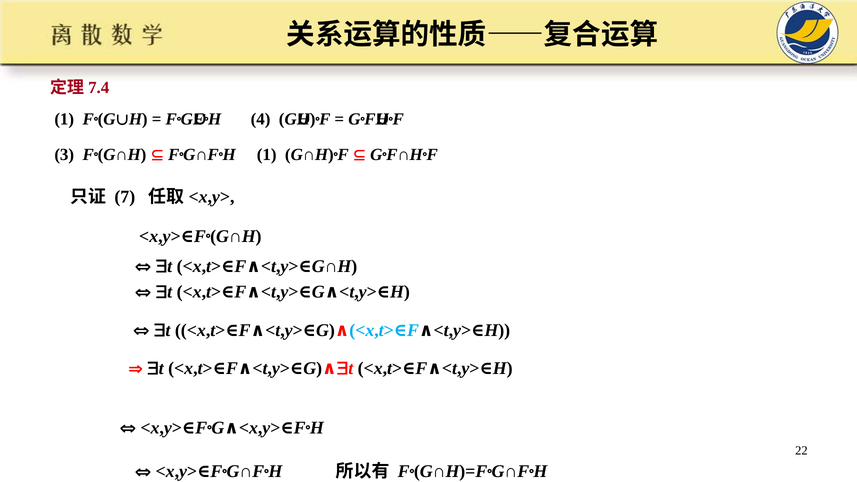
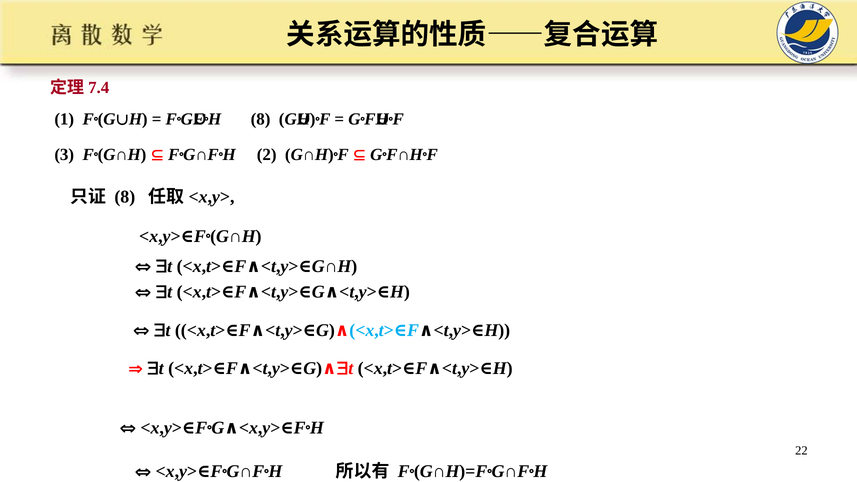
4: 4 -> 8 (261, 119)
1: 1 -> 2 (267, 154)
7: 7 -> 8 (125, 197)
